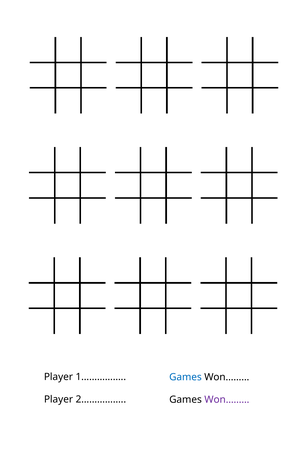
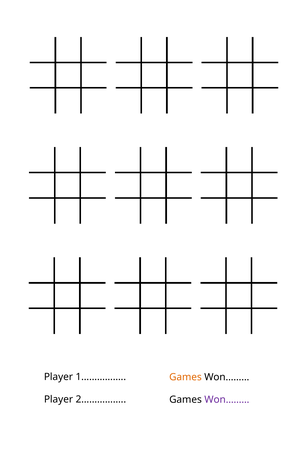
Games colour: blue -> orange (185, 378)
